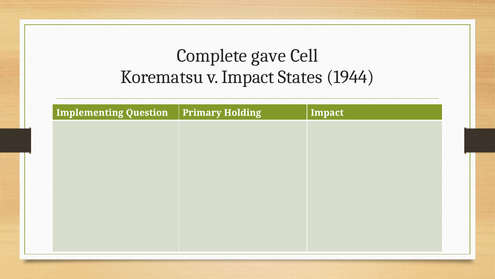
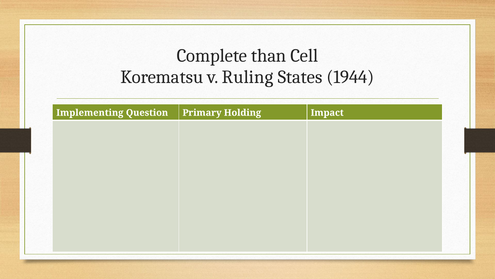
gave: gave -> than (269, 56)
v Impact: Impact -> Ruling (248, 77)
